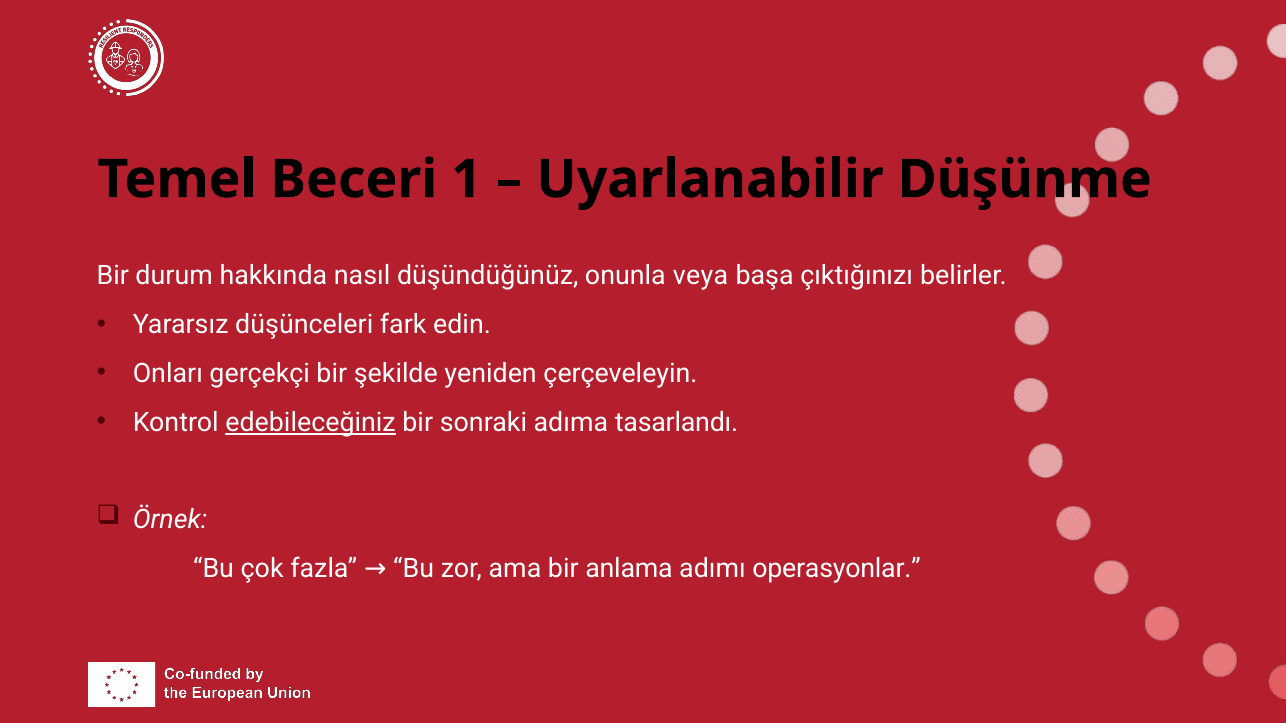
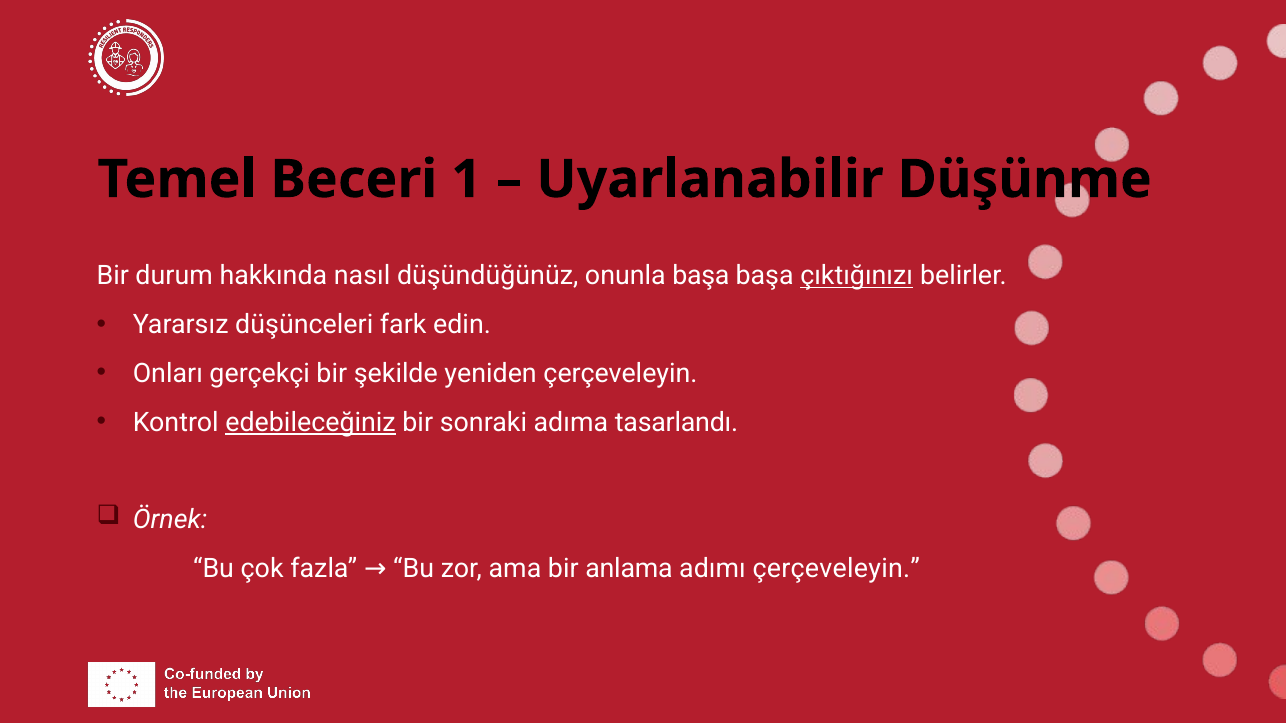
onunla veya: veya -> başa (701, 276)
çıktığınızı underline: none -> present (857, 276)
adımı operasyonlar: operasyonlar -> çerçeveleyin (836, 569)
